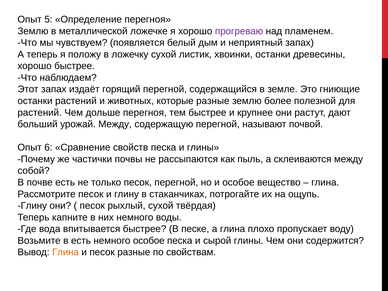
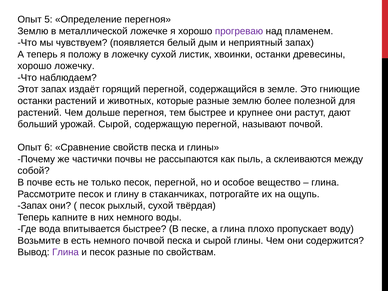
хорошо быстрее: быстрее -> ложечку (74, 66)
урожай Между: Между -> Сырой (115, 124)
Глину: Глину -> Запах (32, 206)
немного особое: особое -> почвой (149, 241)
Глина colour: orange -> purple (65, 252)
